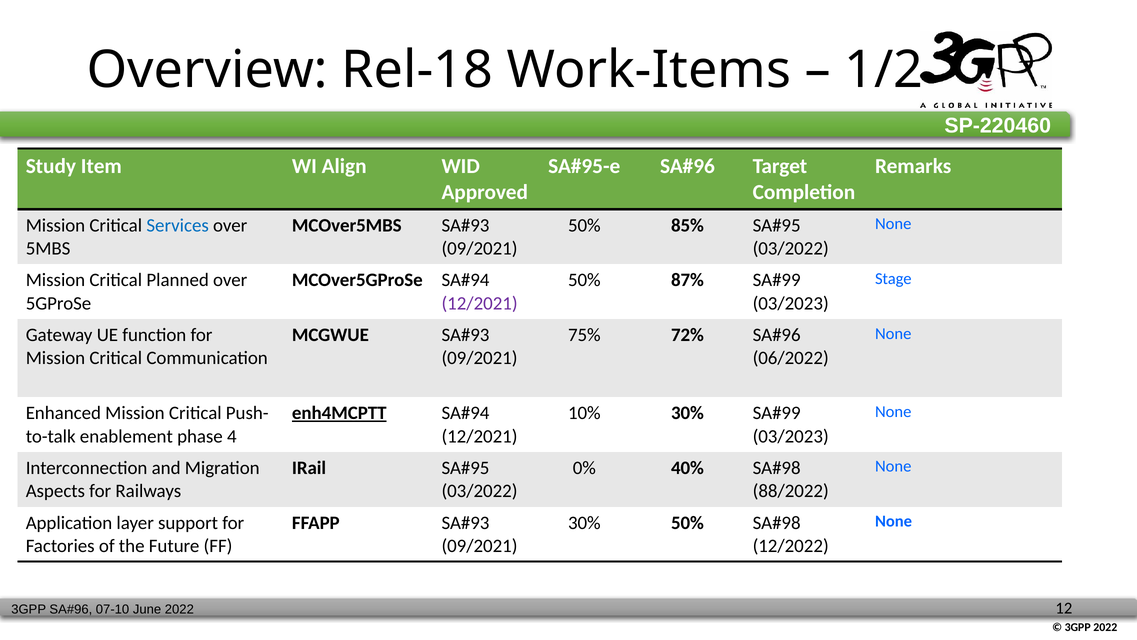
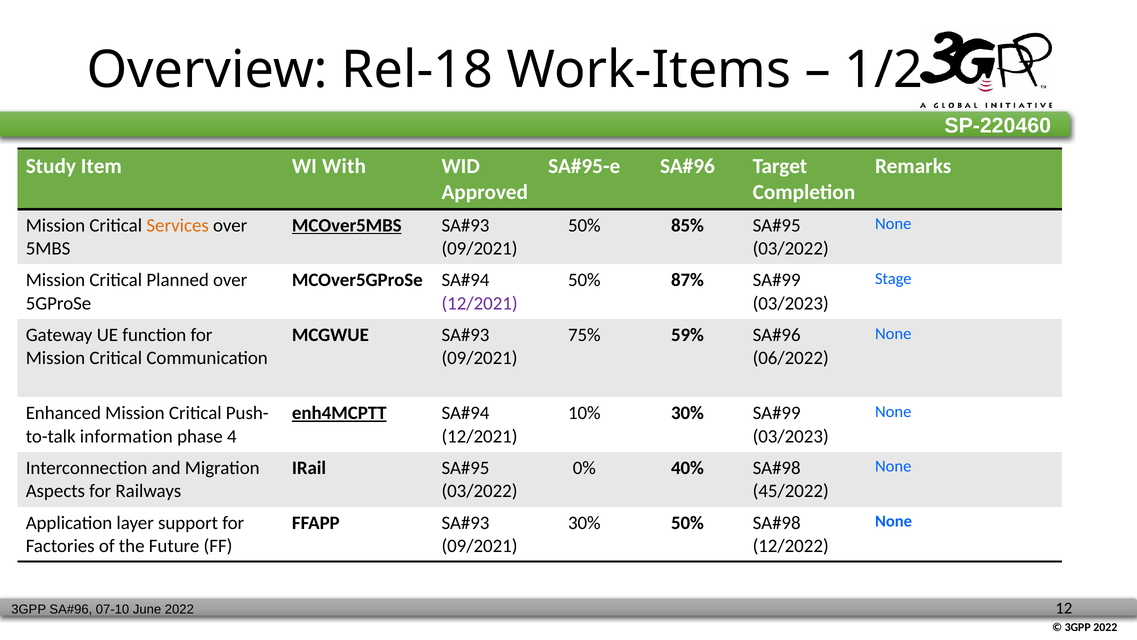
Align: Align -> With (344, 166)
Services colour: blue -> orange (178, 225)
MCOver5MBS underline: none -> present (347, 225)
72%: 72% -> 59% (687, 335)
enablement: enablement -> information (126, 436)
88/2022: 88/2022 -> 45/2022 (791, 491)
